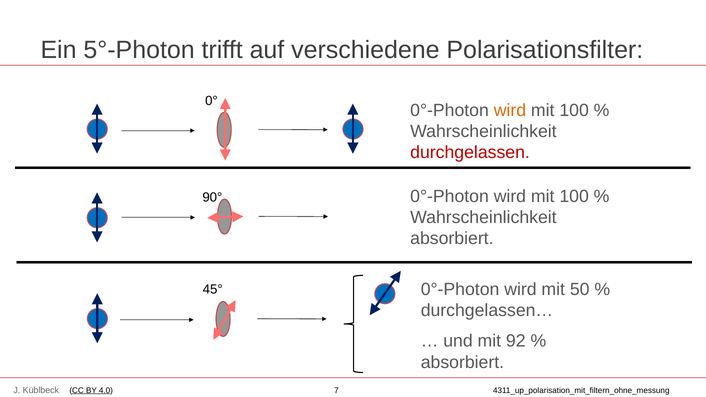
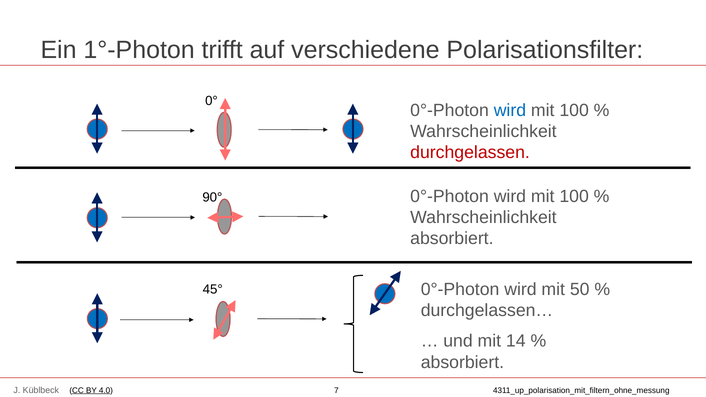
5°-Photon: 5°-Photon -> 1°-Photon (139, 50)
wird colour: orange -> blue (510, 110)
92: 92 -> 14 (516, 341)
